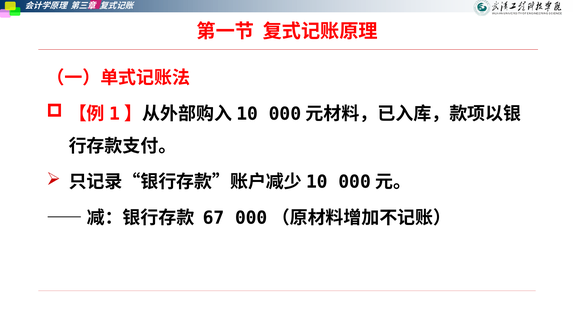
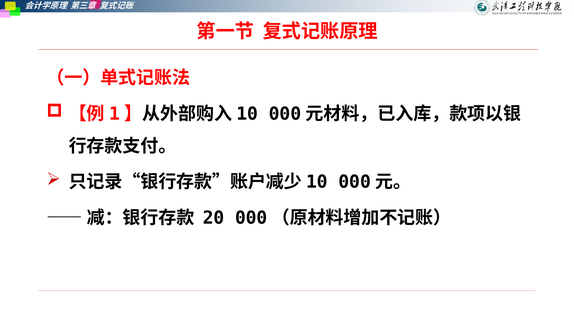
67: 67 -> 20 (213, 218)
